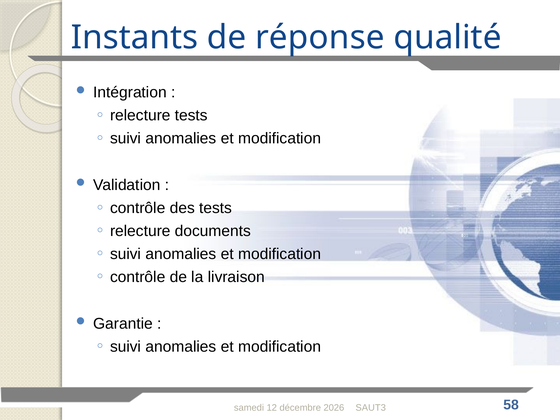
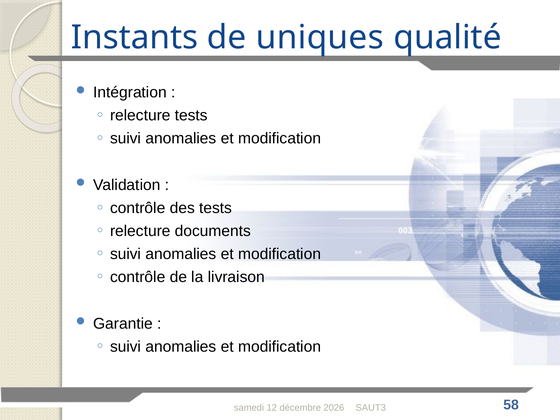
réponse: réponse -> uniques (320, 37)
